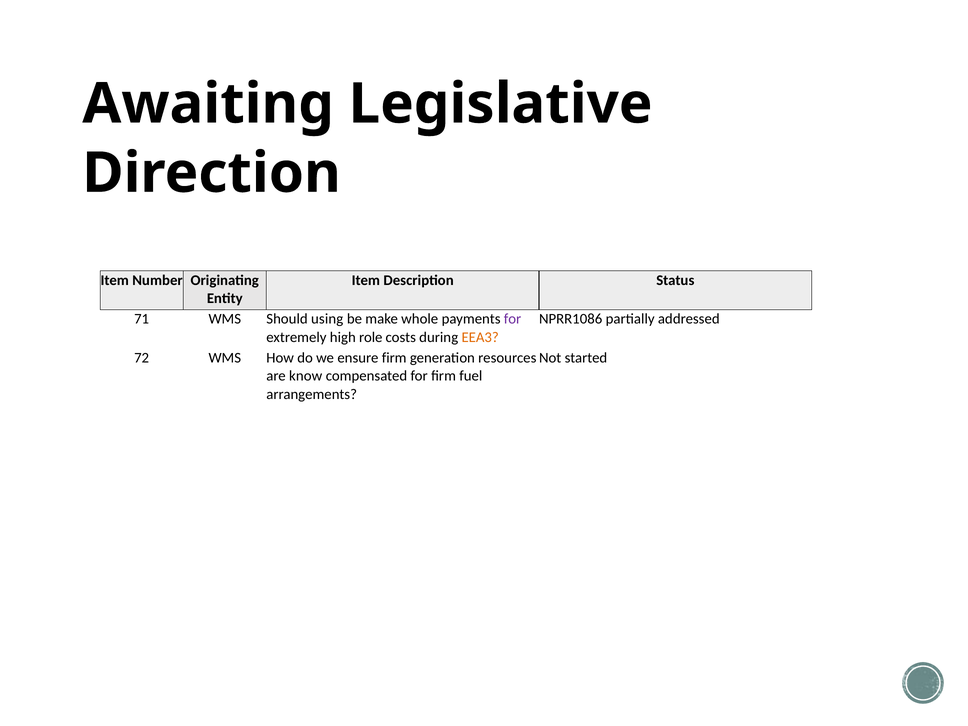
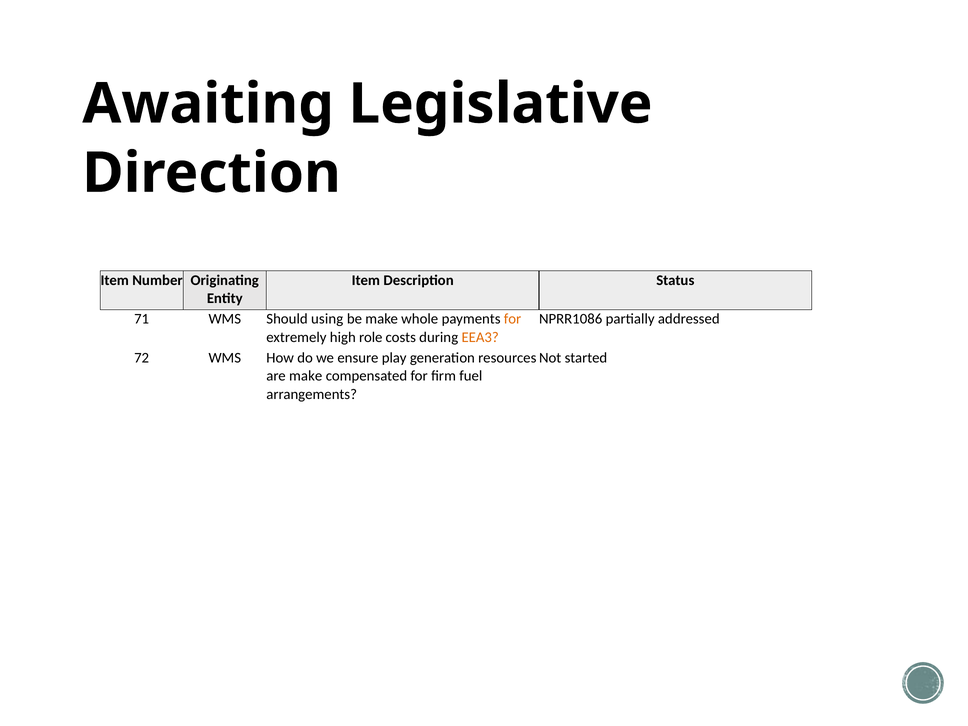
for colour: purple -> orange (513, 319)
ensure firm: firm -> play (394, 358)
are know: know -> make (306, 376)
